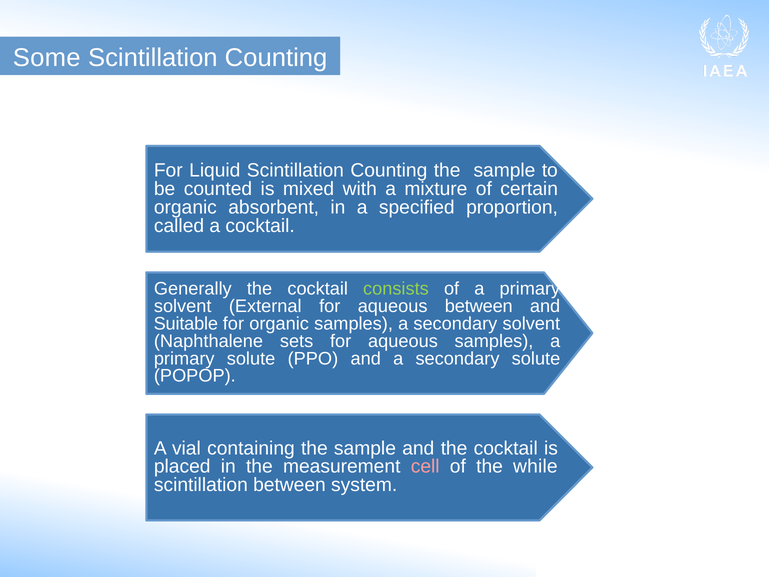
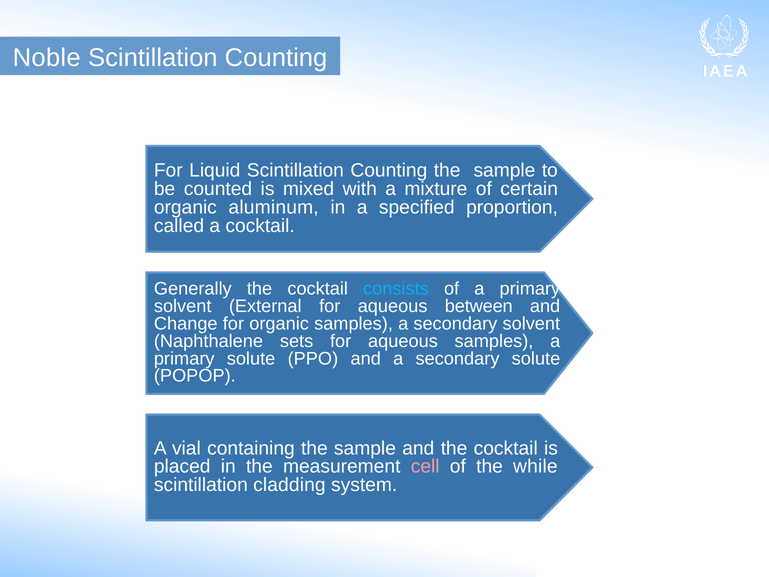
Some: Some -> Noble (47, 58)
absorbent: absorbent -> aluminum (274, 207)
consists colour: light green -> light blue (396, 289)
Suitable: Suitable -> Change (186, 323)
scintillation between: between -> cladding (289, 485)
